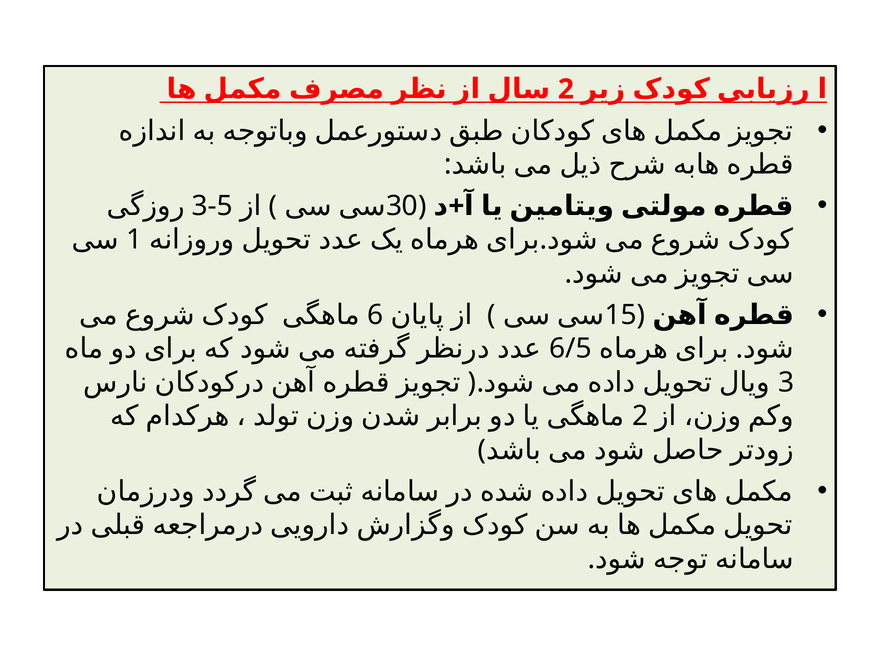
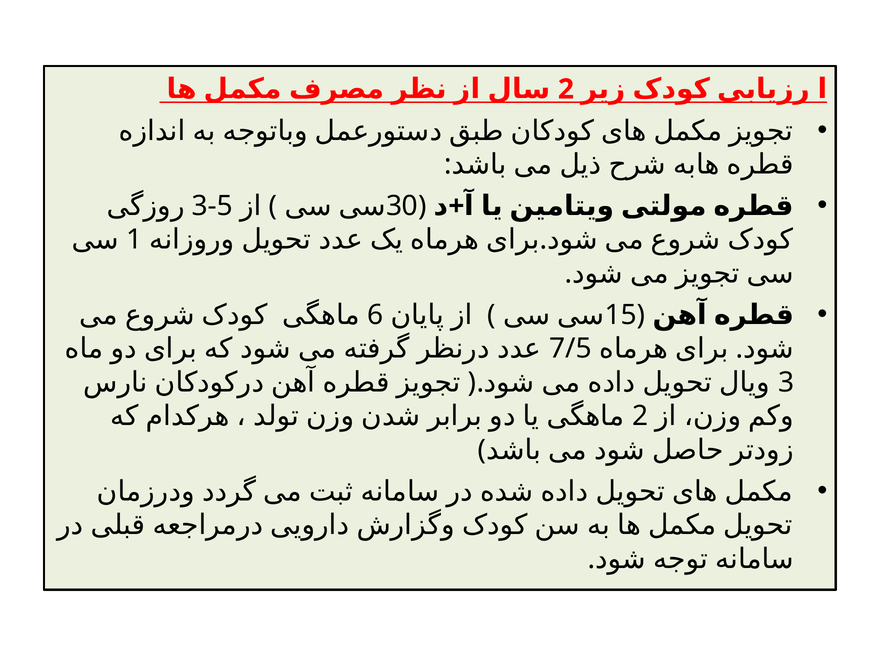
6/5: 6/5 -> 7/5 (571, 349)
